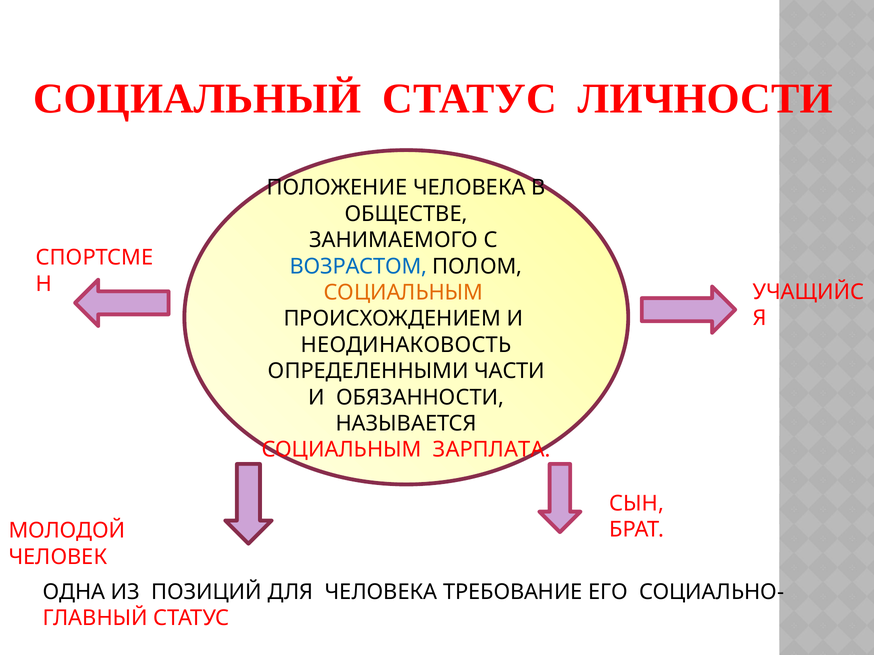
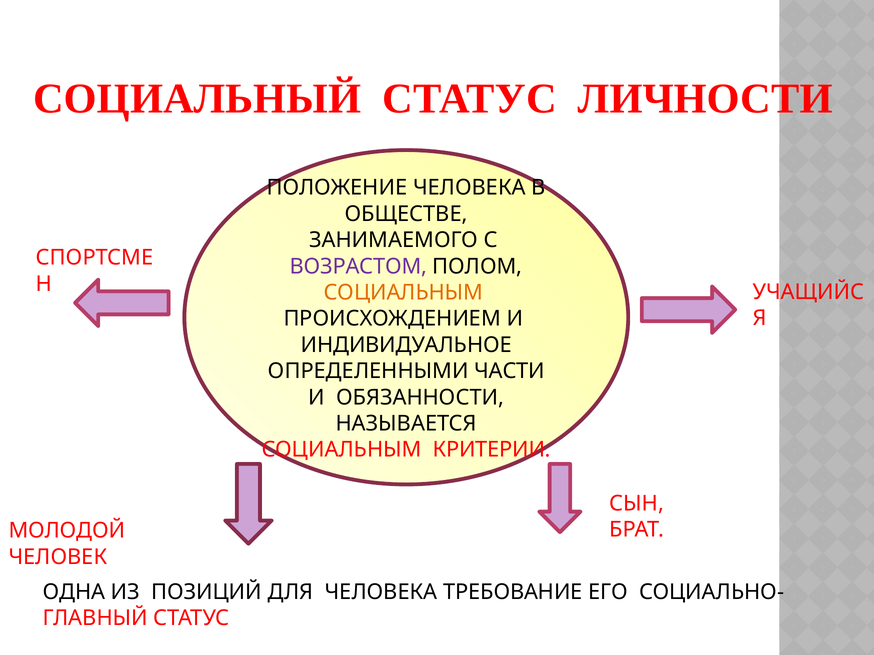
ВОЗРАСТОМ colour: blue -> purple (359, 267)
НЕОДИНАКОВОСТЬ: НЕОДИНАКОВОСТЬ -> ИНДИВИДУАЛЬНОЕ (406, 345)
ЗАРПЛАТА: ЗАРПЛАТА -> КРИТЕРИИ (492, 450)
